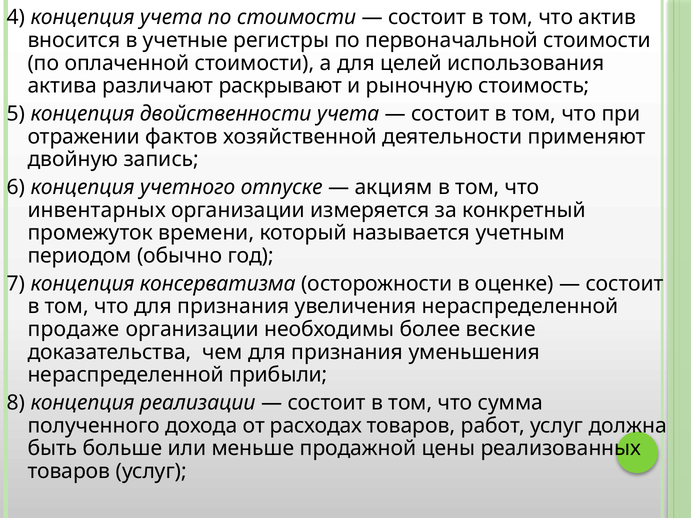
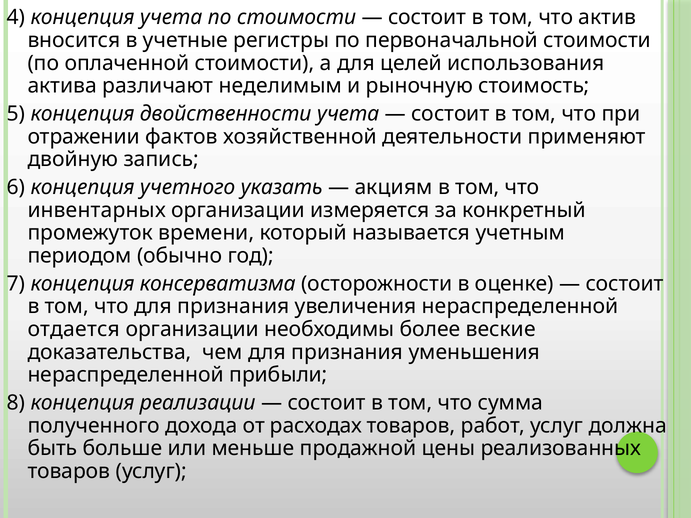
раскрывают: раскрывают -> неделимым (280, 86)
отпуске: отпуске -> указать (282, 187)
продаже: продаже -> отдается (74, 329)
